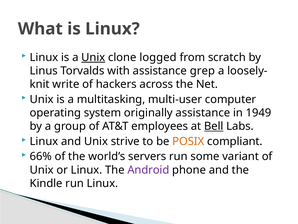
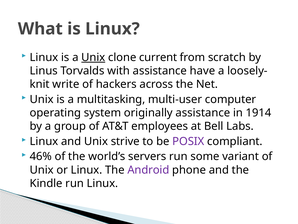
logged: logged -> current (158, 57)
grep: grep -> have (202, 71)
1949: 1949 -> 1914 (259, 113)
Bell underline: present -> none (214, 126)
POSIX colour: orange -> purple (188, 141)
66%: 66% -> 46% (41, 156)
